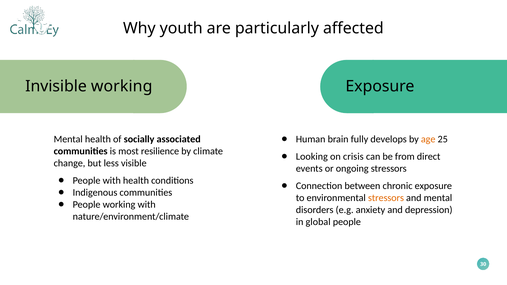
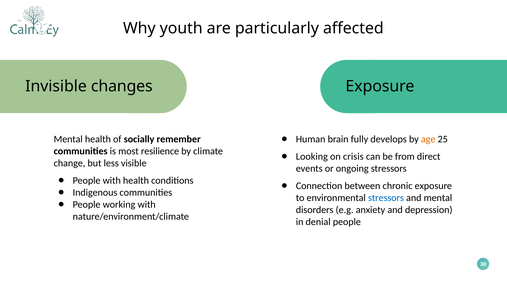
Invisible working: working -> changes (122, 86)
associated: associated -> remember (179, 139)
stressors colour: orange -> blue (386, 198)
global: global -> denial (318, 222)
